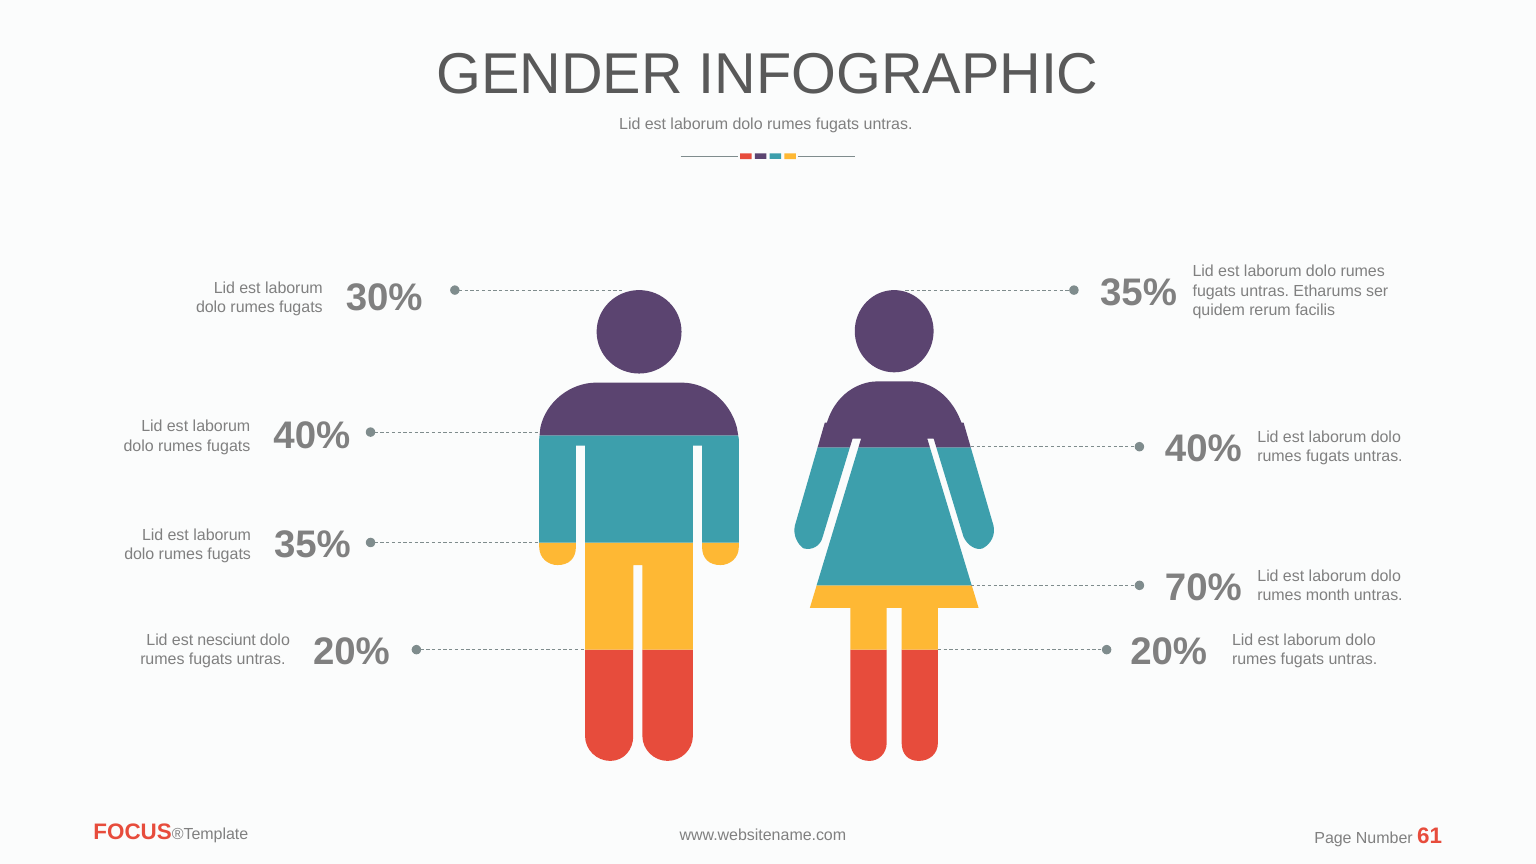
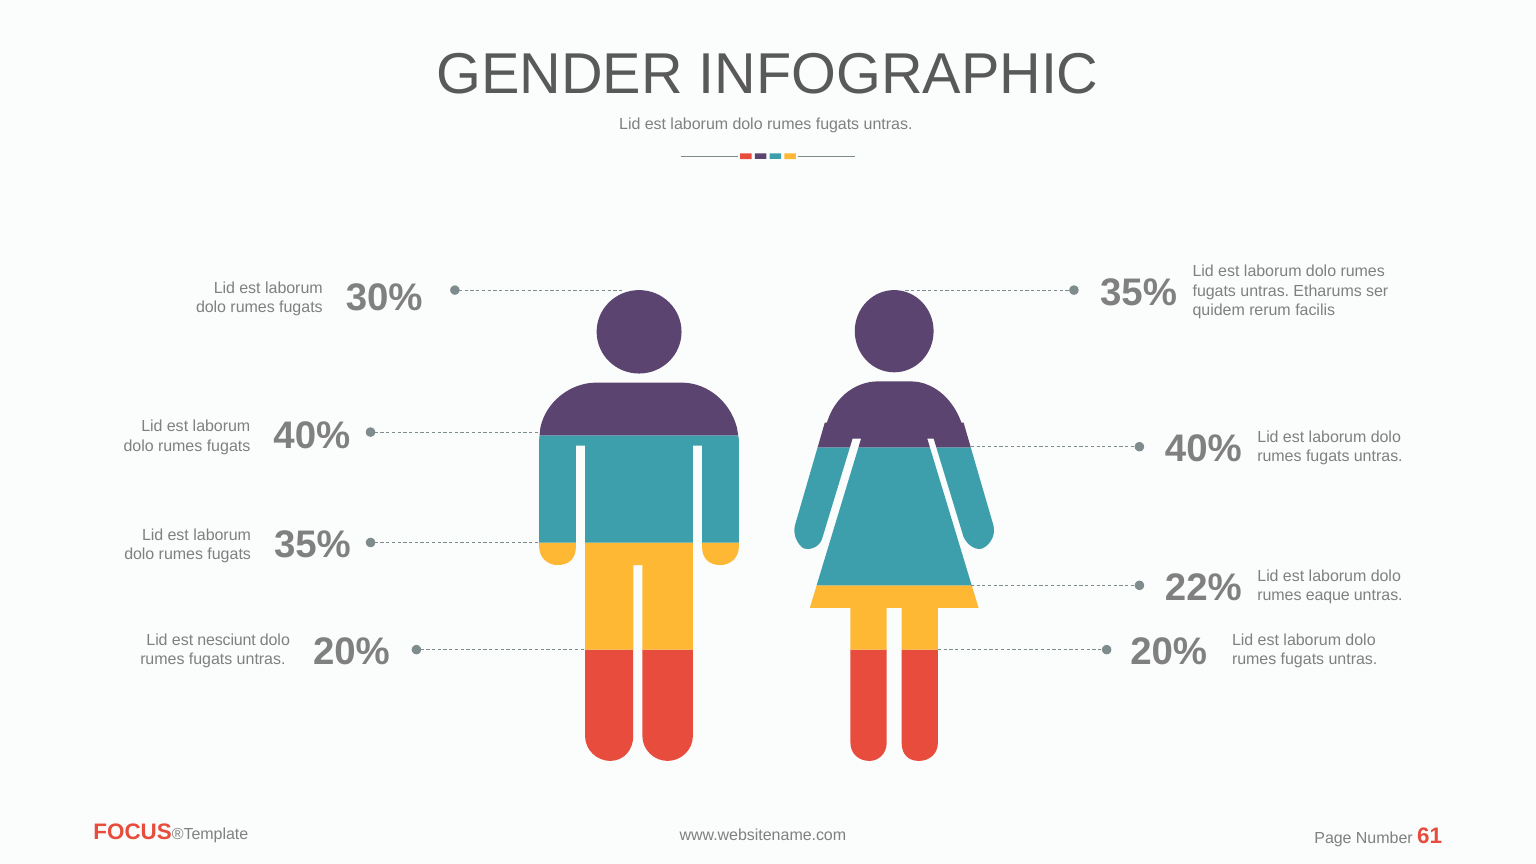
70%: 70% -> 22% (1203, 588)
month: month -> eaque (1328, 595)
